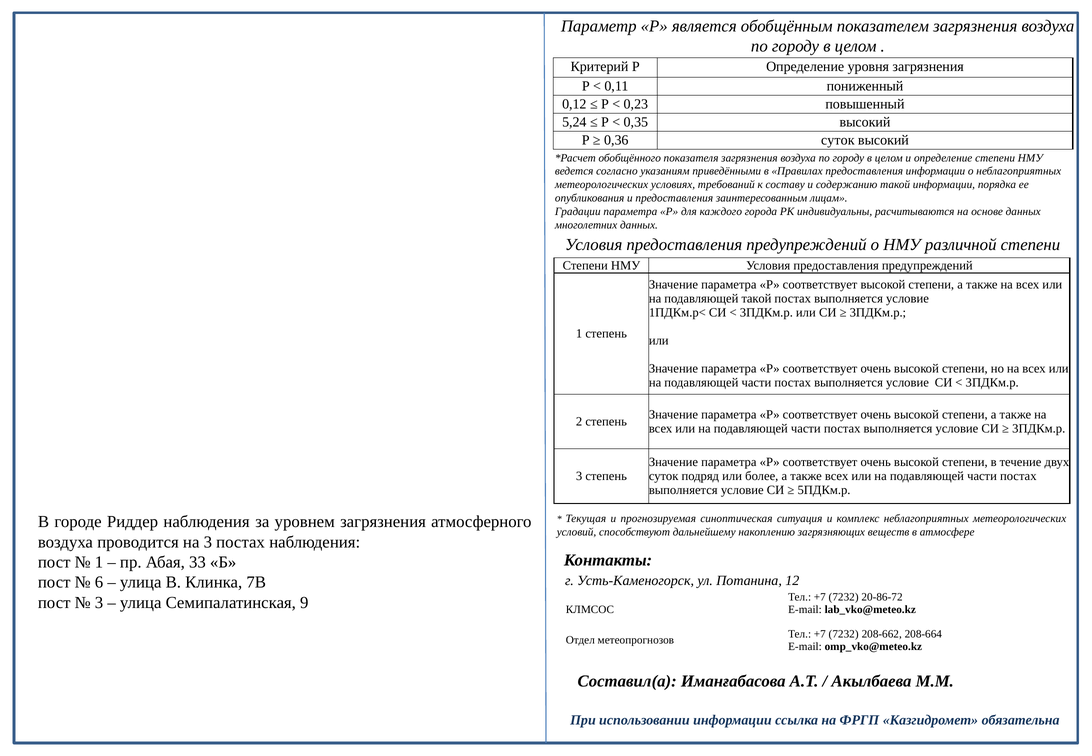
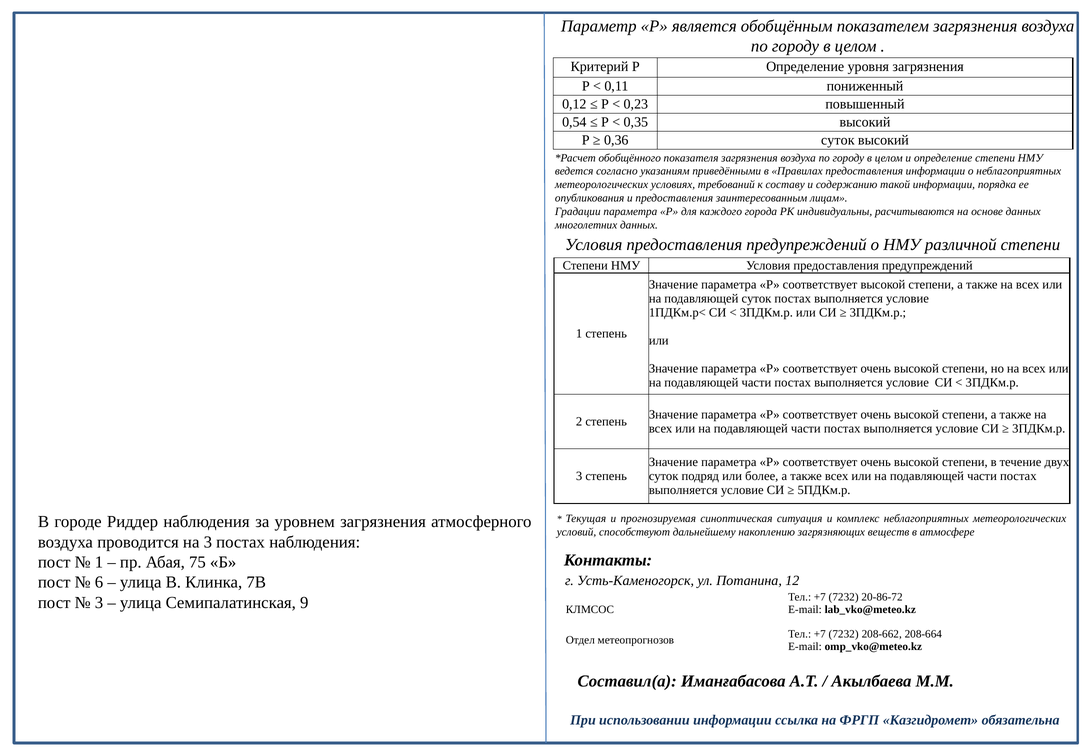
5,24: 5,24 -> 0,54 (574, 122)
подавляющей такой: такой -> суток (756, 299)
33: 33 -> 75 (197, 562)
